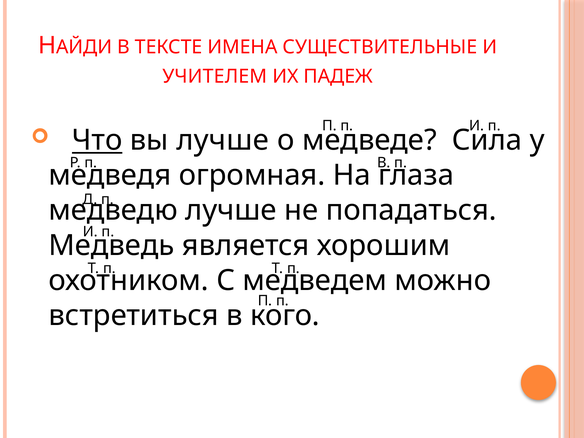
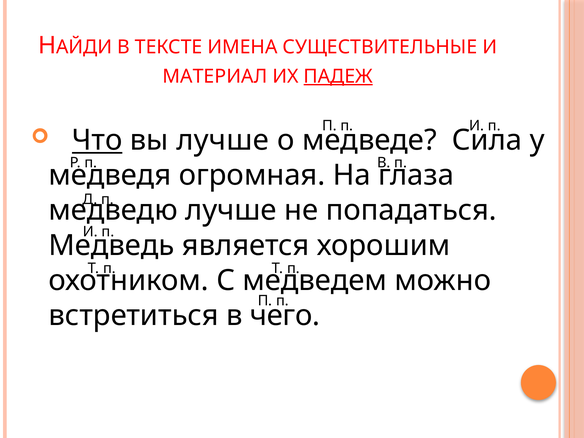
УЧИТЕЛЕМ: УЧИТЕЛЕМ -> МАТЕРИАЛ (215, 76)
ПАДЕЖ underline: none -> present (338, 76)
кого: кого -> чего (285, 315)
